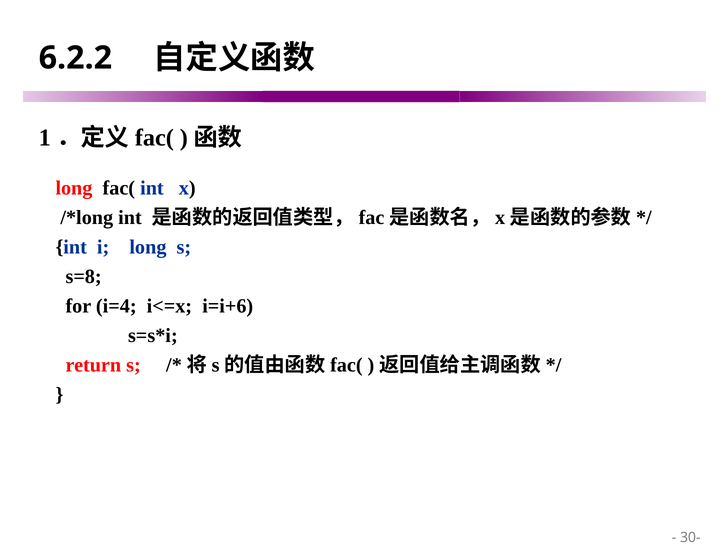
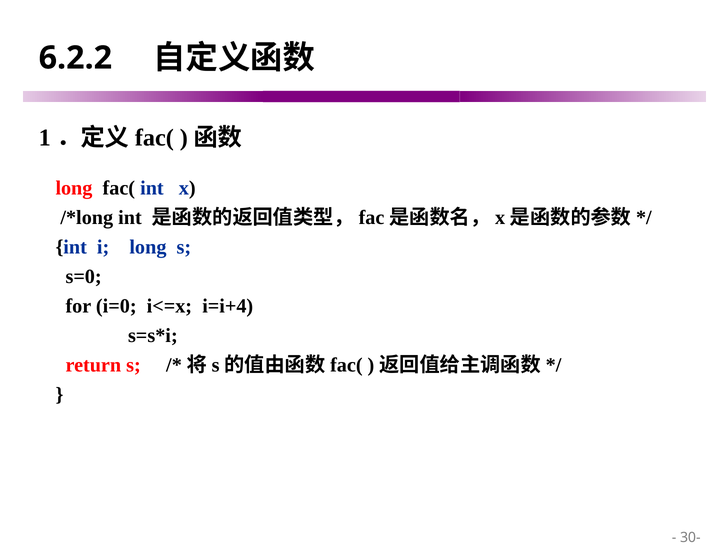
s=8: s=8 -> s=0 (84, 276)
i=4: i=4 -> i=0 (116, 306)
i=i+6: i=i+6 -> i=i+4 (228, 306)
